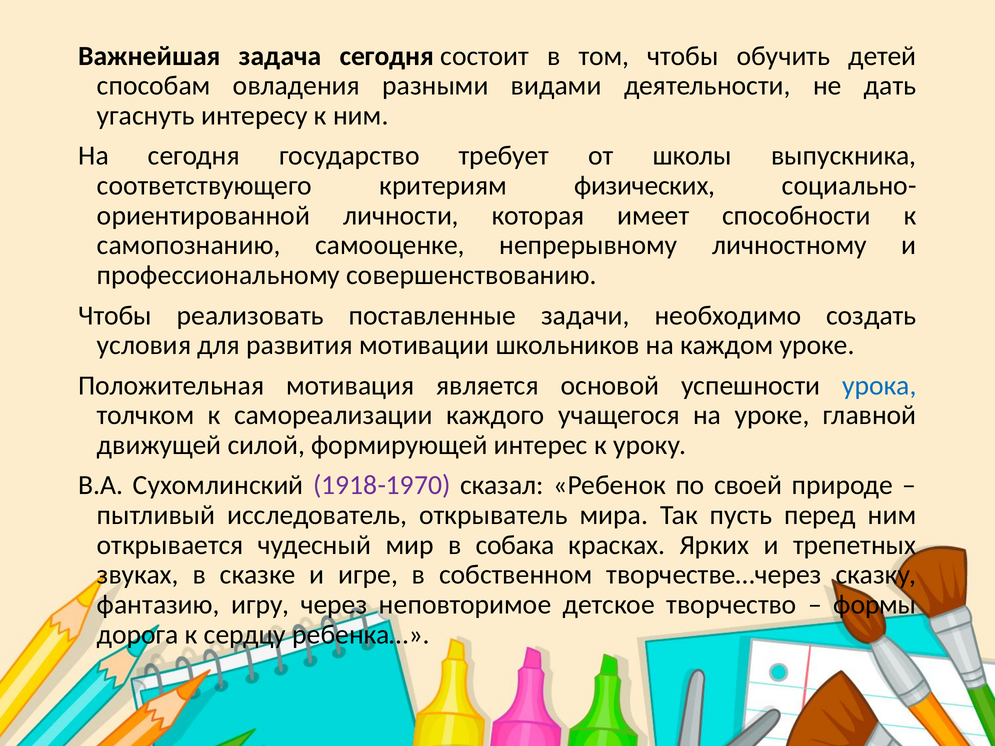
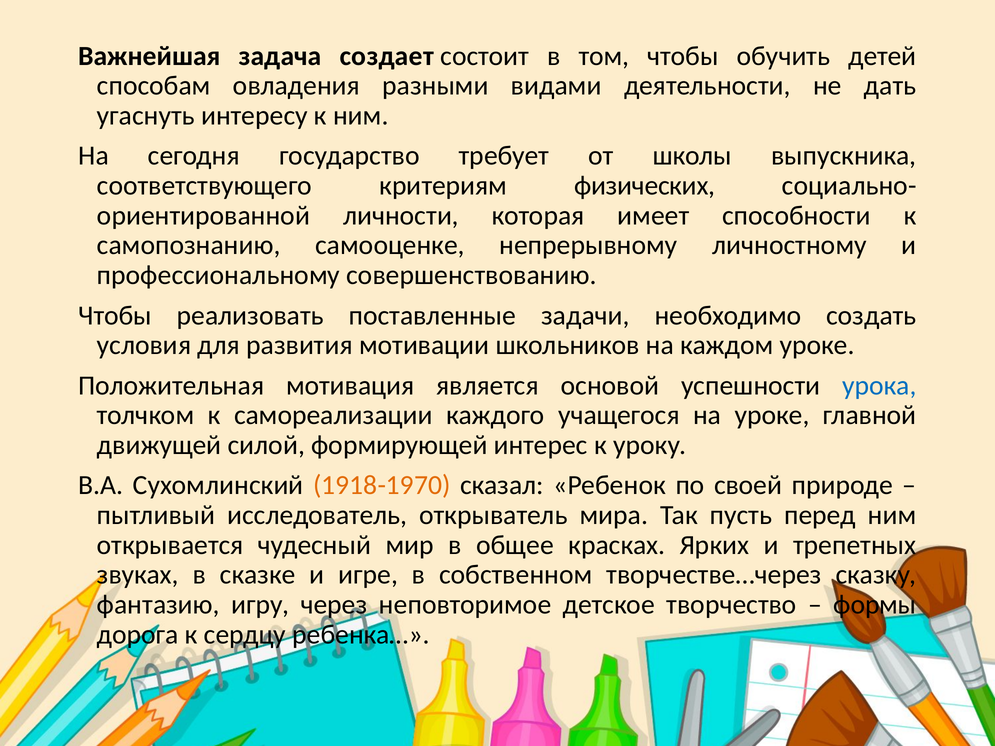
задача сегодня: сегодня -> создает (387, 56)
1918-1970 colour: purple -> orange (382, 486)
собака: собака -> общее (515, 545)
